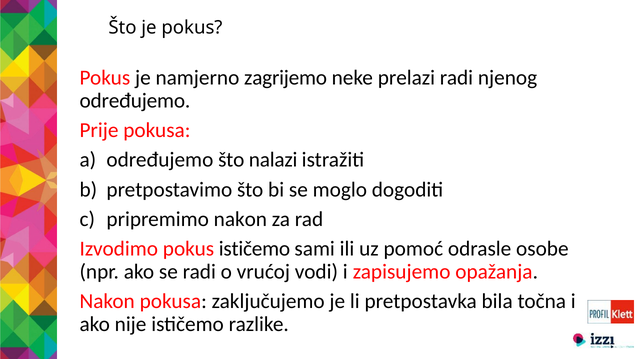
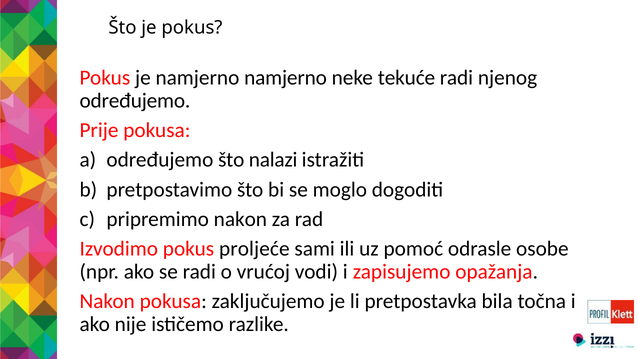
namjerno zagrijemo: zagrijemo -> namjerno (286, 78)
prelazi: prelazi -> tekuće (406, 78)
pokus ističemo: ističemo -> proljeće (254, 249)
